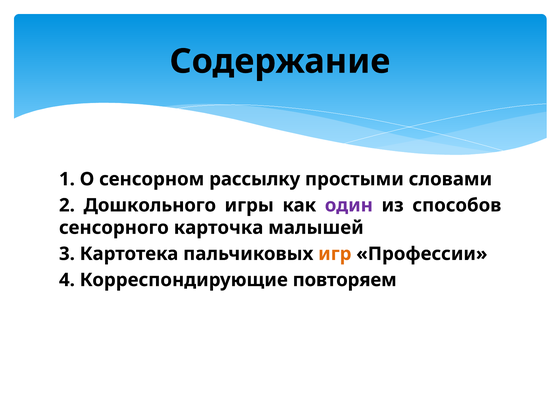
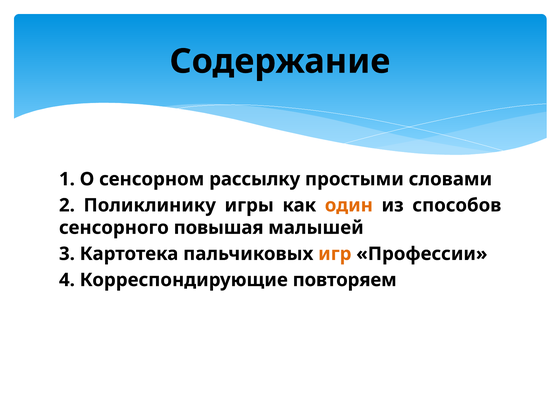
Дошкольного: Дошкольного -> Поликлинику (150, 205)
один colour: purple -> orange (349, 205)
карточка: карточка -> повышая (219, 228)
